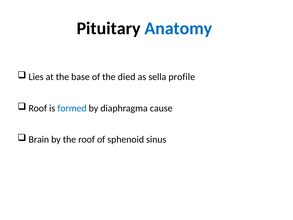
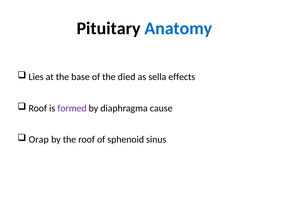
profile: profile -> effects (182, 77)
formed colour: blue -> purple (72, 108)
Brain: Brain -> Orap (39, 139)
